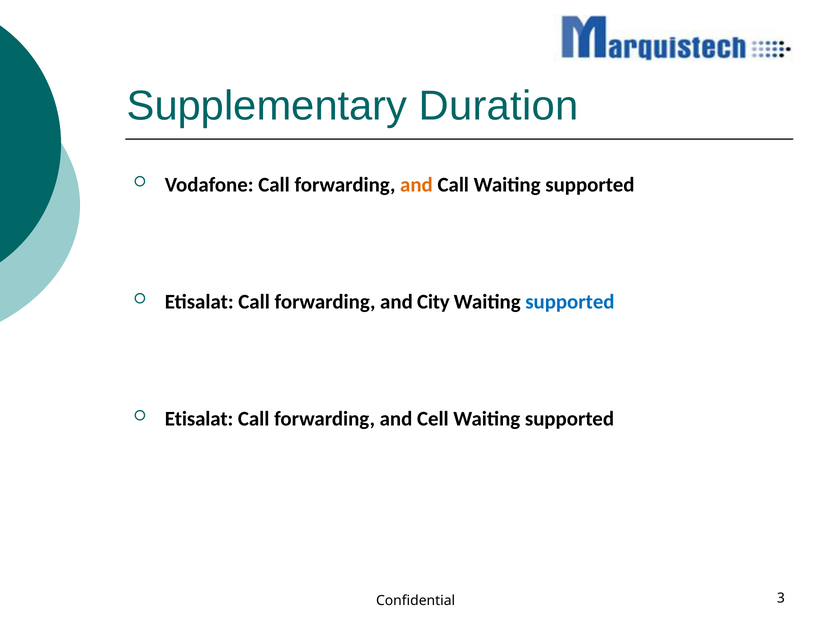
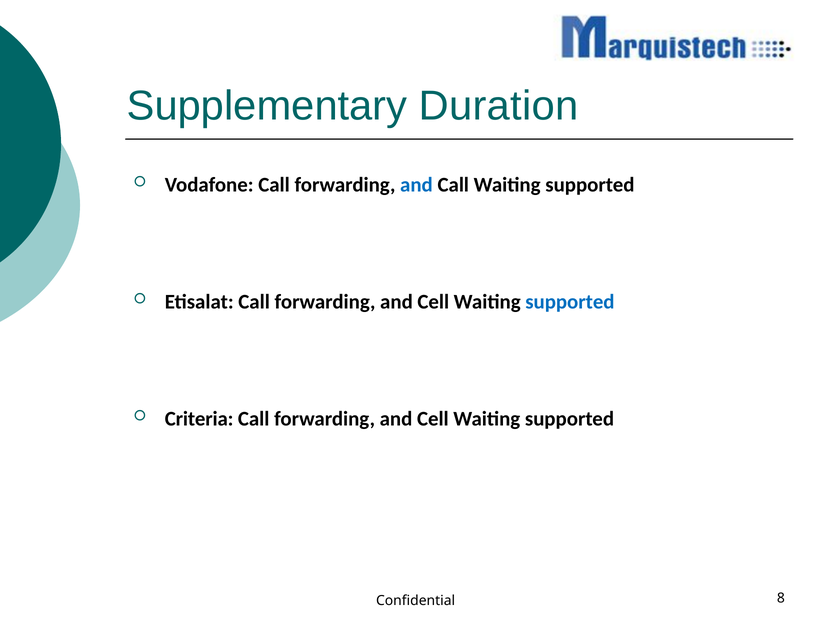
and colour: orange -> blue (416, 185)
City: City -> Cell (433, 302)
Etisalat: Etisalat -> Criteria (199, 419)
3: 3 -> 8 (781, 599)
